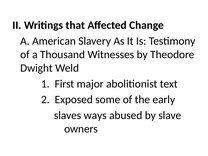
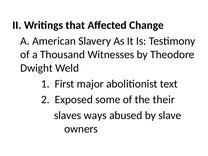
early: early -> their (164, 100)
